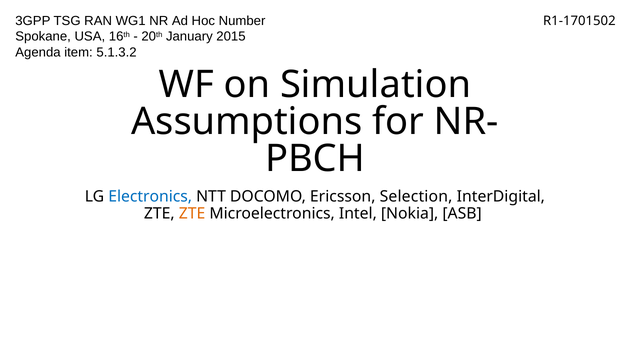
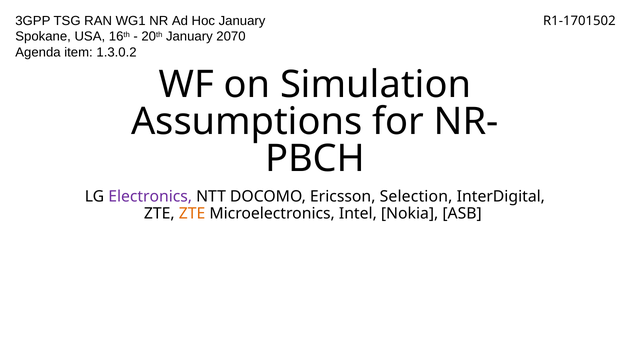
Hoc Number: Number -> January (242, 21)
2015: 2015 -> 2070 (231, 37)
5.1.3.2: 5.1.3.2 -> 1.3.0.2 (117, 52)
Electronics colour: blue -> purple (150, 197)
